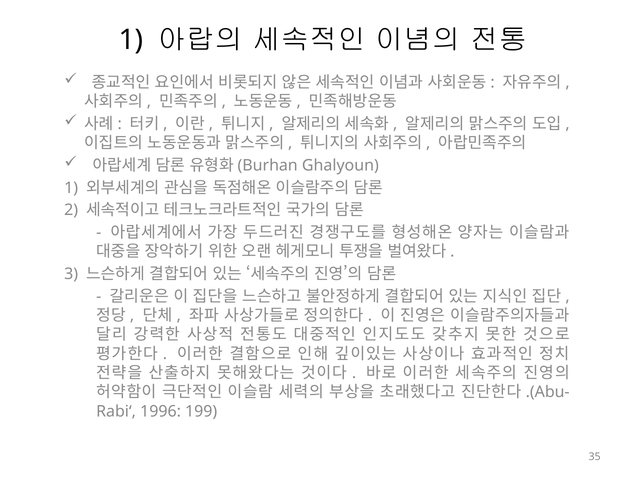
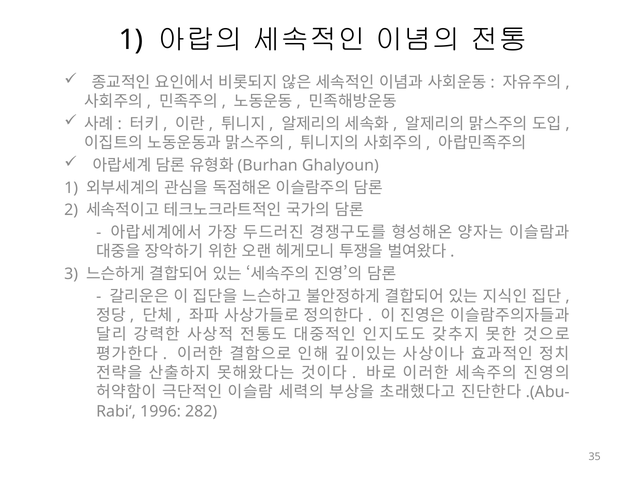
199: 199 -> 282 (201, 412)
